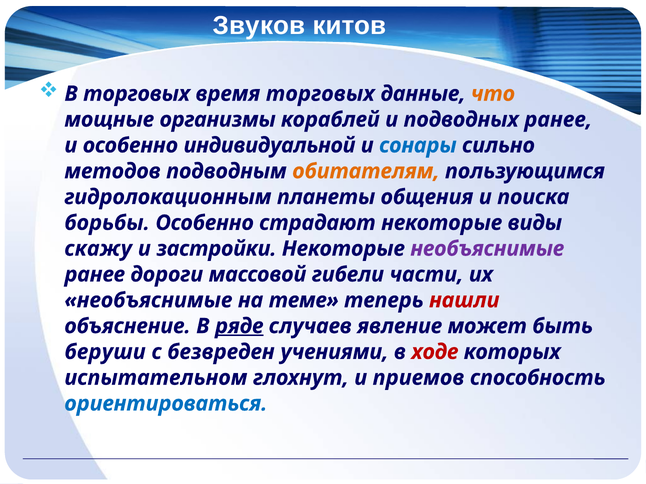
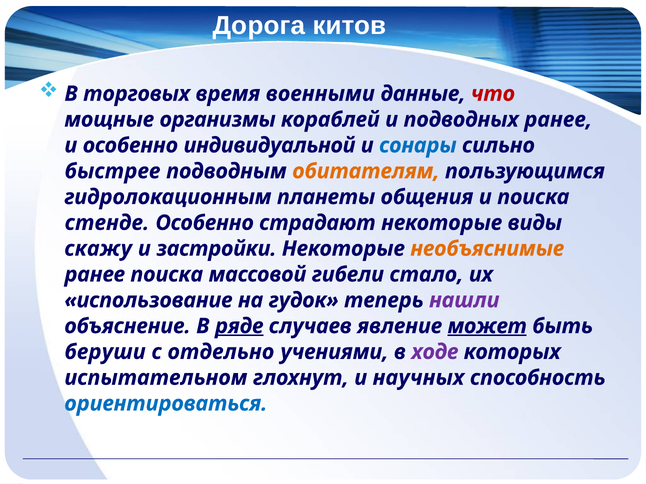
Звуков: Звуков -> Дорога (259, 26)
время торговых: торговых -> военными (320, 94)
что colour: orange -> red (493, 94)
методов: методов -> быстрее (112, 171)
борьбы: борьбы -> стенде (107, 223)
необъяснимые colour: purple -> orange (487, 249)
ранее дороги: дороги -> поиска (167, 275)
части: части -> стало (426, 275)
необъяснимые: необъяснимые -> использование (148, 301)
теме: теме -> гудок (304, 301)
нашли colour: red -> purple (464, 301)
может underline: none -> present (487, 326)
безвреден: безвреден -> отдельно (221, 352)
ходе colour: red -> purple (435, 352)
приемов: приемов -> научных (418, 378)
